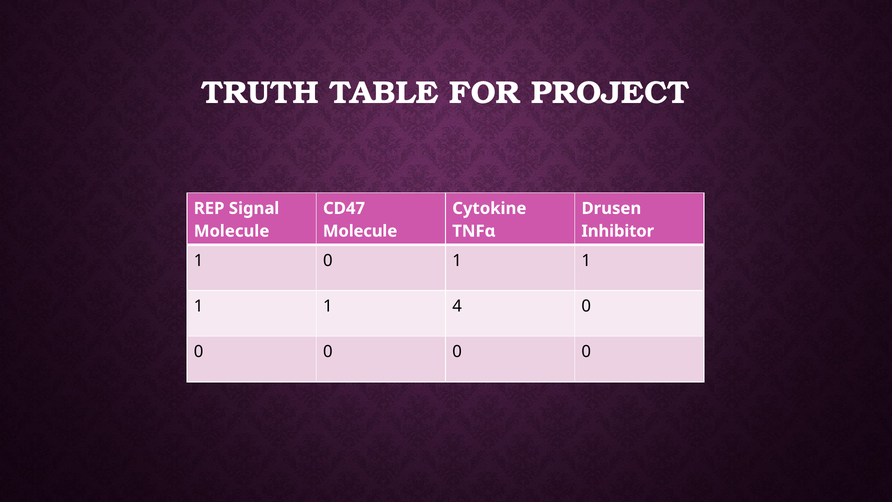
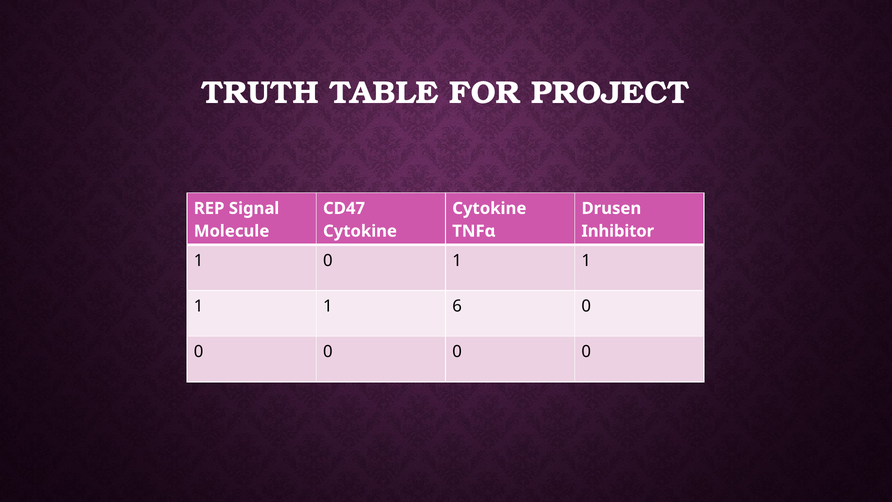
Molecule: Molecule -> Cytokine (360, 231)
4: 4 -> 6 (457, 306)
